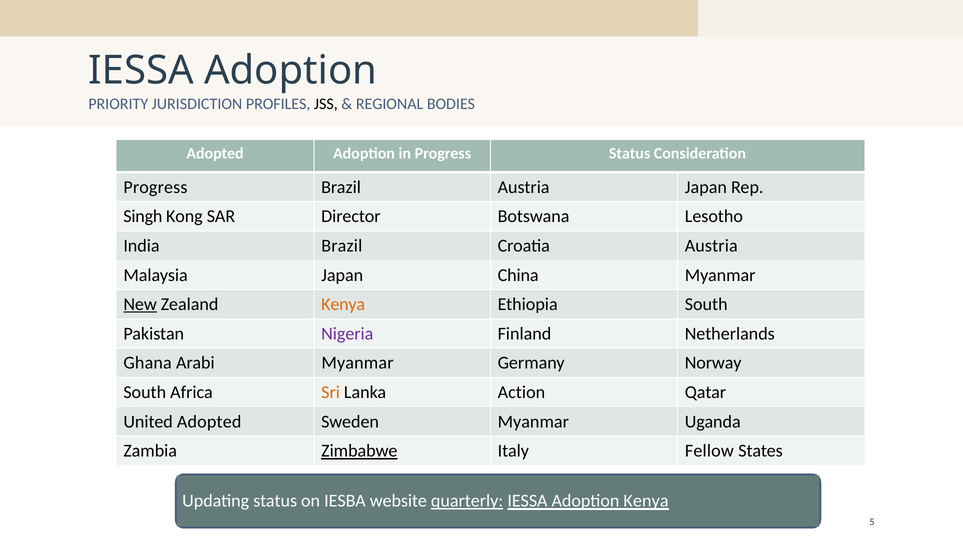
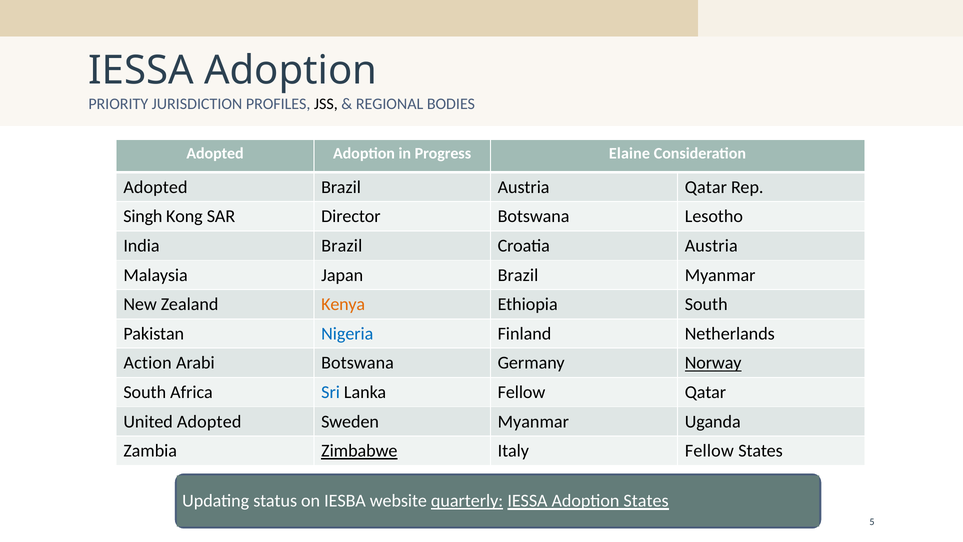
Progress Status: Status -> Elaine (630, 153)
Progress: Progress -> Adopted (155, 187)
Austria Japan: Japan -> Qatar (706, 187)
Japan China: China -> Brazil (518, 275)
New underline: present -> none (140, 304)
Nigeria colour: purple -> blue (347, 334)
Ghana: Ghana -> Action (148, 363)
Arabi Myanmar: Myanmar -> Botswana (358, 363)
Norway underline: none -> present (713, 363)
Sri colour: orange -> blue (331, 392)
Lanka Action: Action -> Fellow (521, 392)
Adoption Kenya: Kenya -> States (646, 501)
